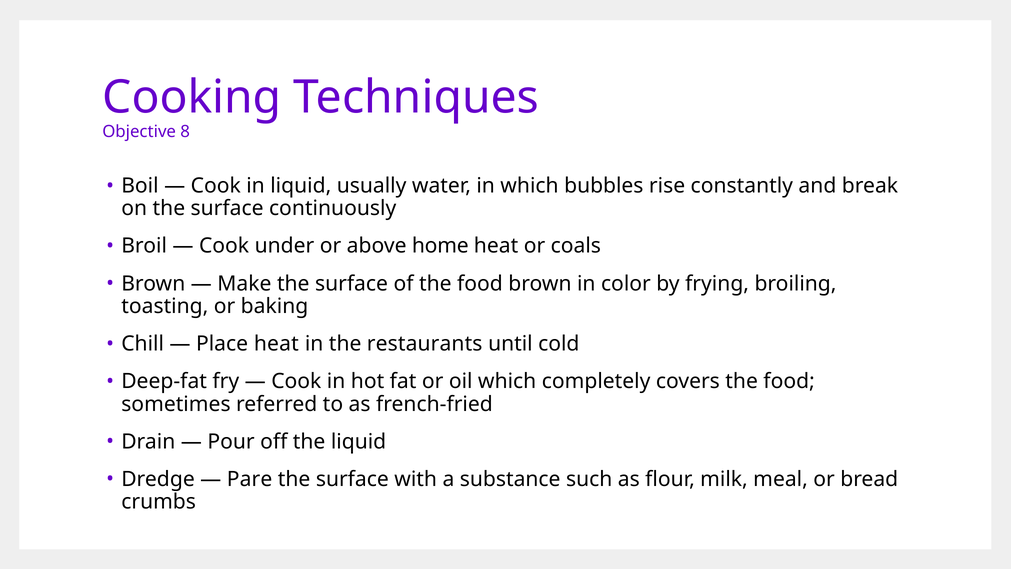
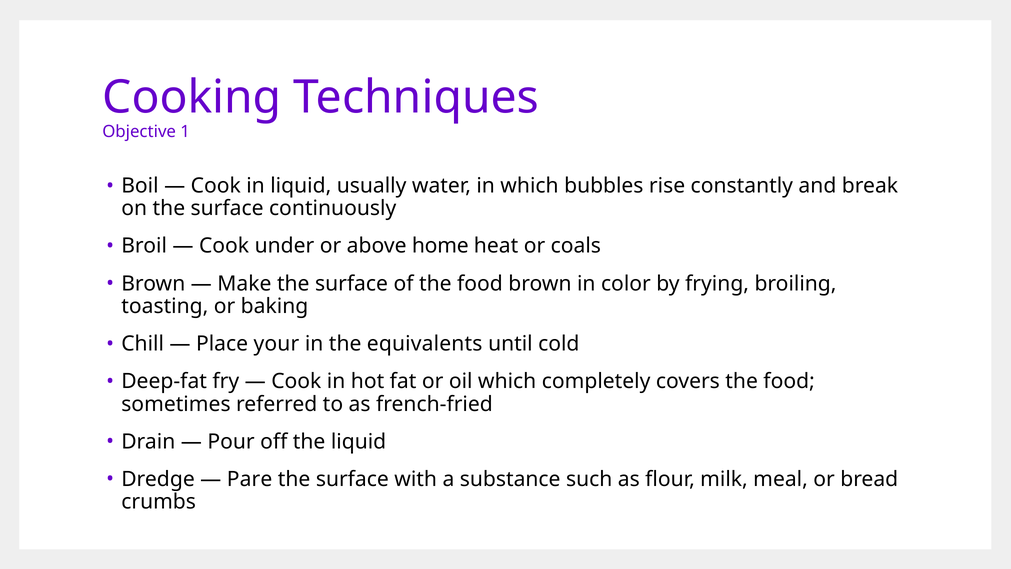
8: 8 -> 1 (185, 132)
Place heat: heat -> your (276, 344)
restaurants: restaurants -> equivalents (425, 344)
